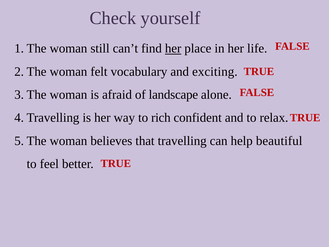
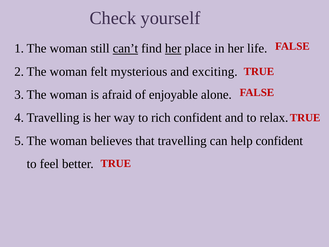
can’t underline: none -> present (125, 48)
vocabulary: vocabulary -> mysterious (139, 72)
landscape: landscape -> enjoyable (173, 95)
help beautiful: beautiful -> confident (279, 141)
